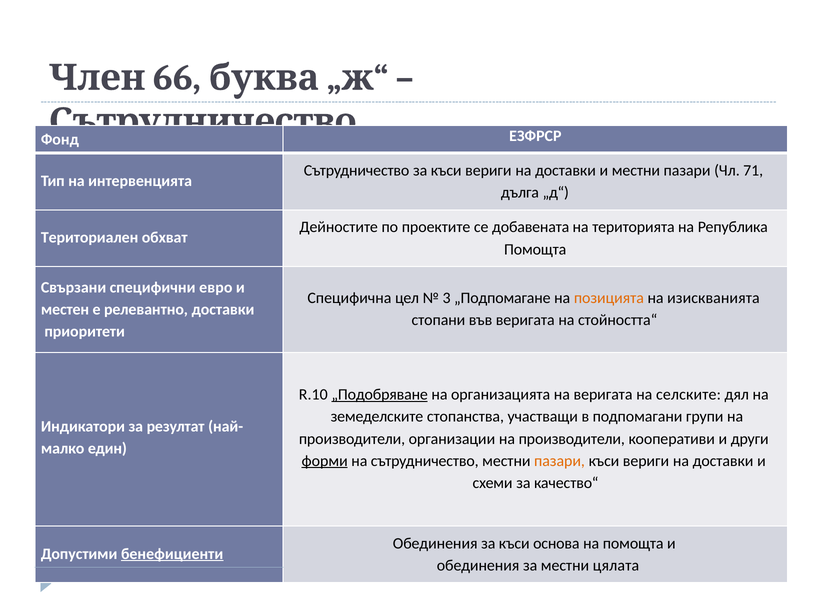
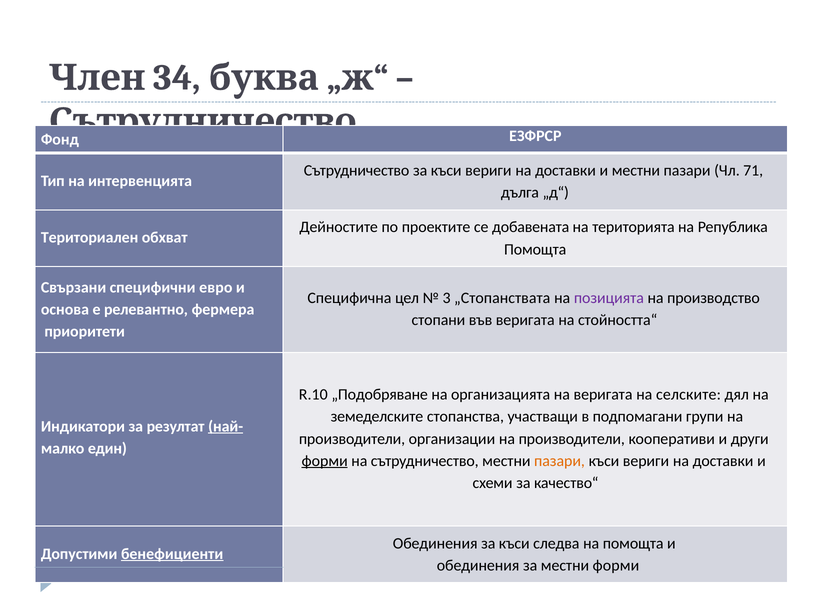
66: 66 -> 34 (177, 78)
„Подпомагане: „Подпомагане -> „Стопанствата (502, 298)
позицията colour: orange -> purple (609, 298)
изискванията: изискванията -> производство (714, 298)
местен: местен -> основа (65, 309)
релевантно доставки: доставки -> фермера (223, 309)
„Подобряване underline: present -> none (380, 395)
най- underline: none -> present (226, 426)
основа: основа -> следва (556, 543)
местни цялата: цялата -> форми (616, 565)
